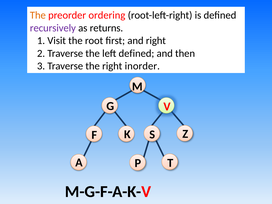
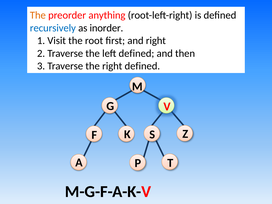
ordering: ordering -> anything (107, 15)
recursively colour: purple -> blue (53, 28)
returns: returns -> inorder (106, 28)
right inorder: inorder -> defined (142, 66)
